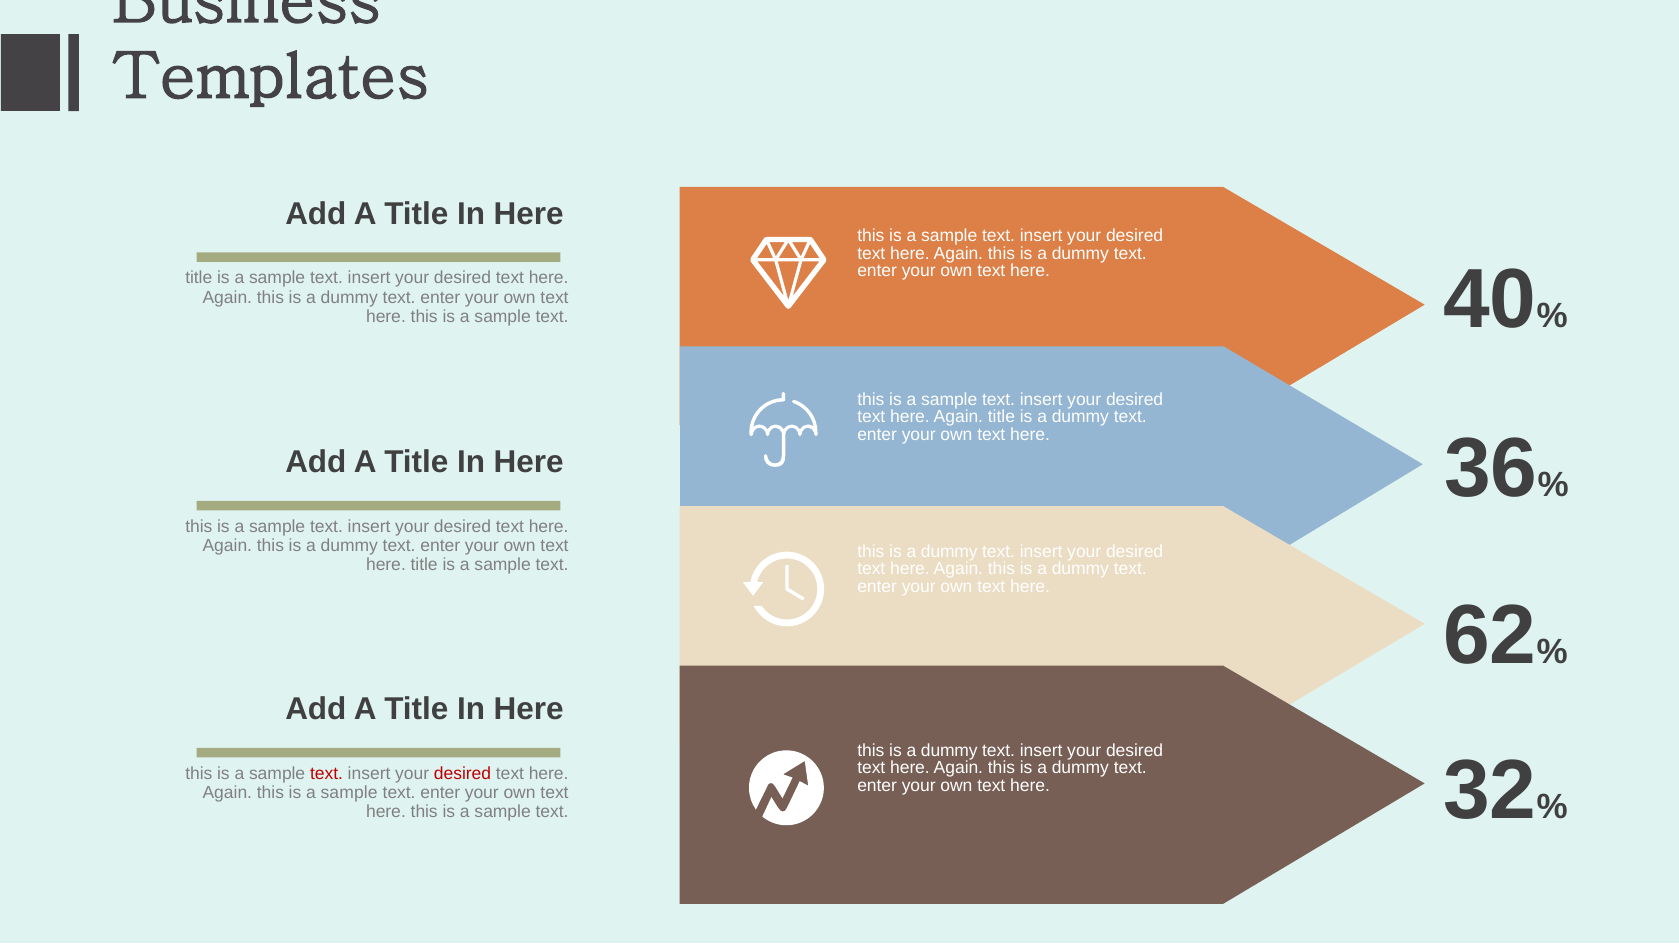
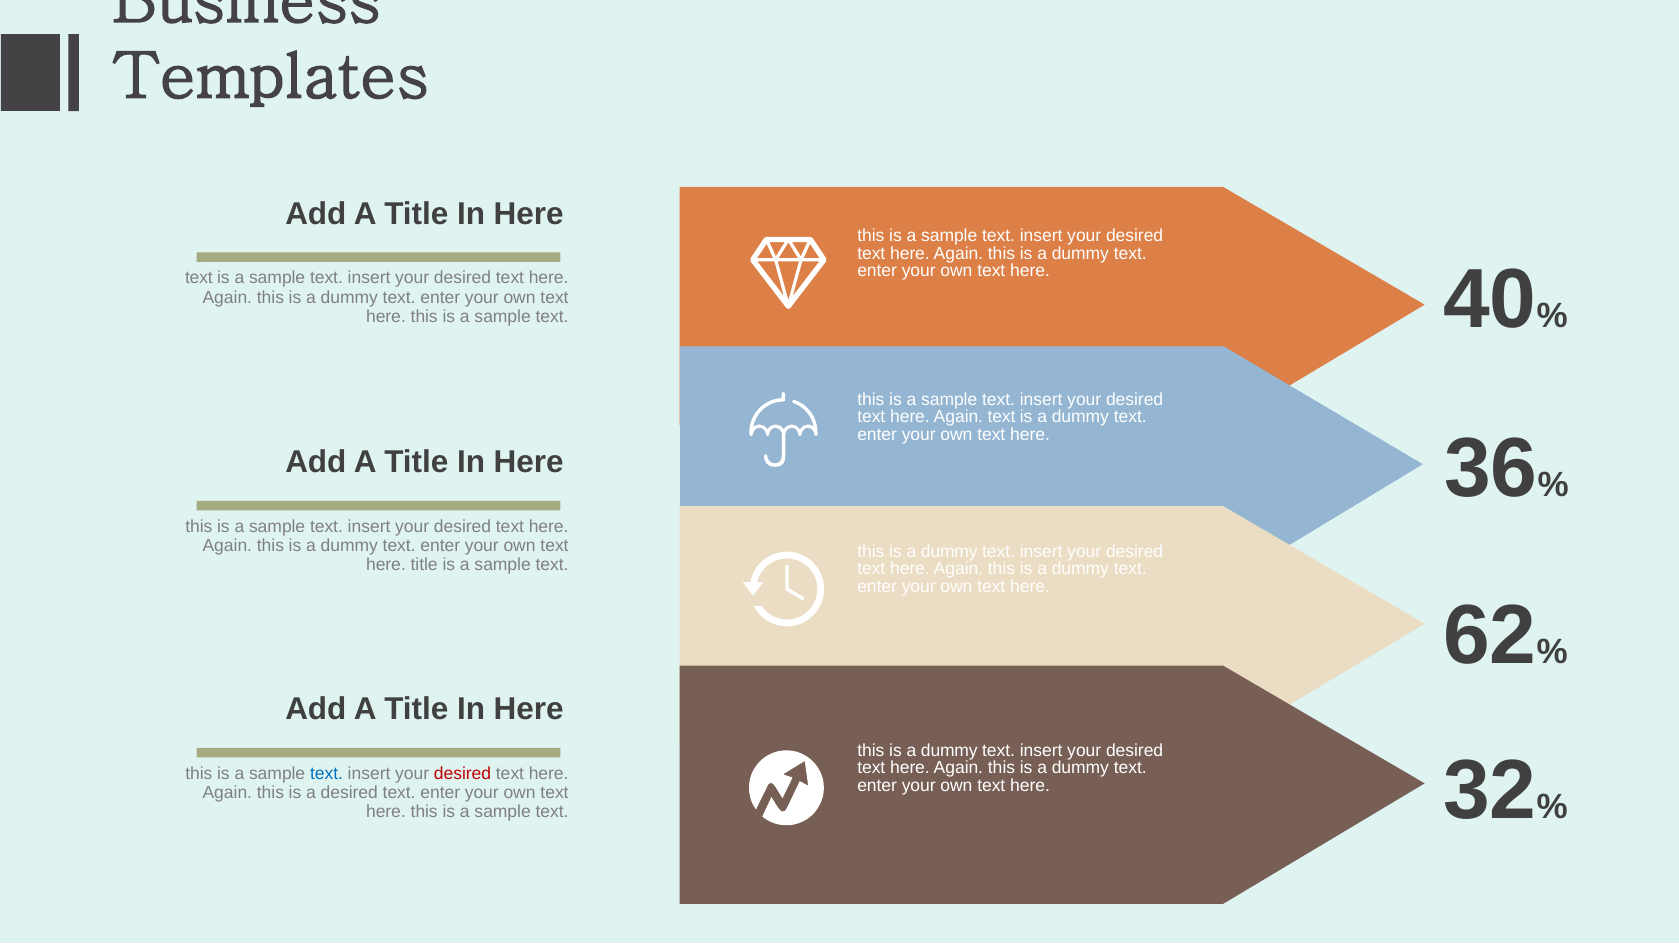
title: title -> text (199, 278)
Again title: title -> text (1002, 417)
text colour: red -> blue (327, 773)
sample: sample -> desired (349, 792)
